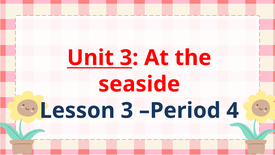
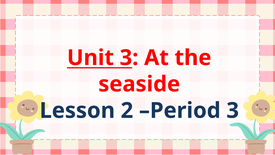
Lesson 3: 3 -> 2 (127, 110)
Period 4: 4 -> 3 (233, 110)
